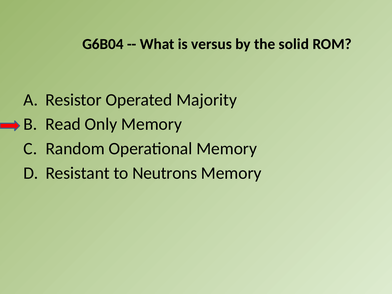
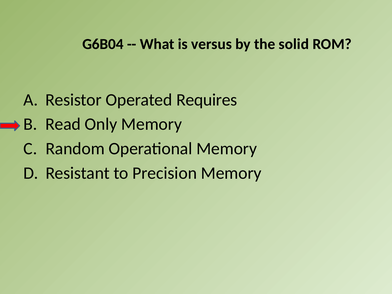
Majority: Majority -> Requires (207, 100)
Neutrons: Neutrons -> Precision (165, 173)
